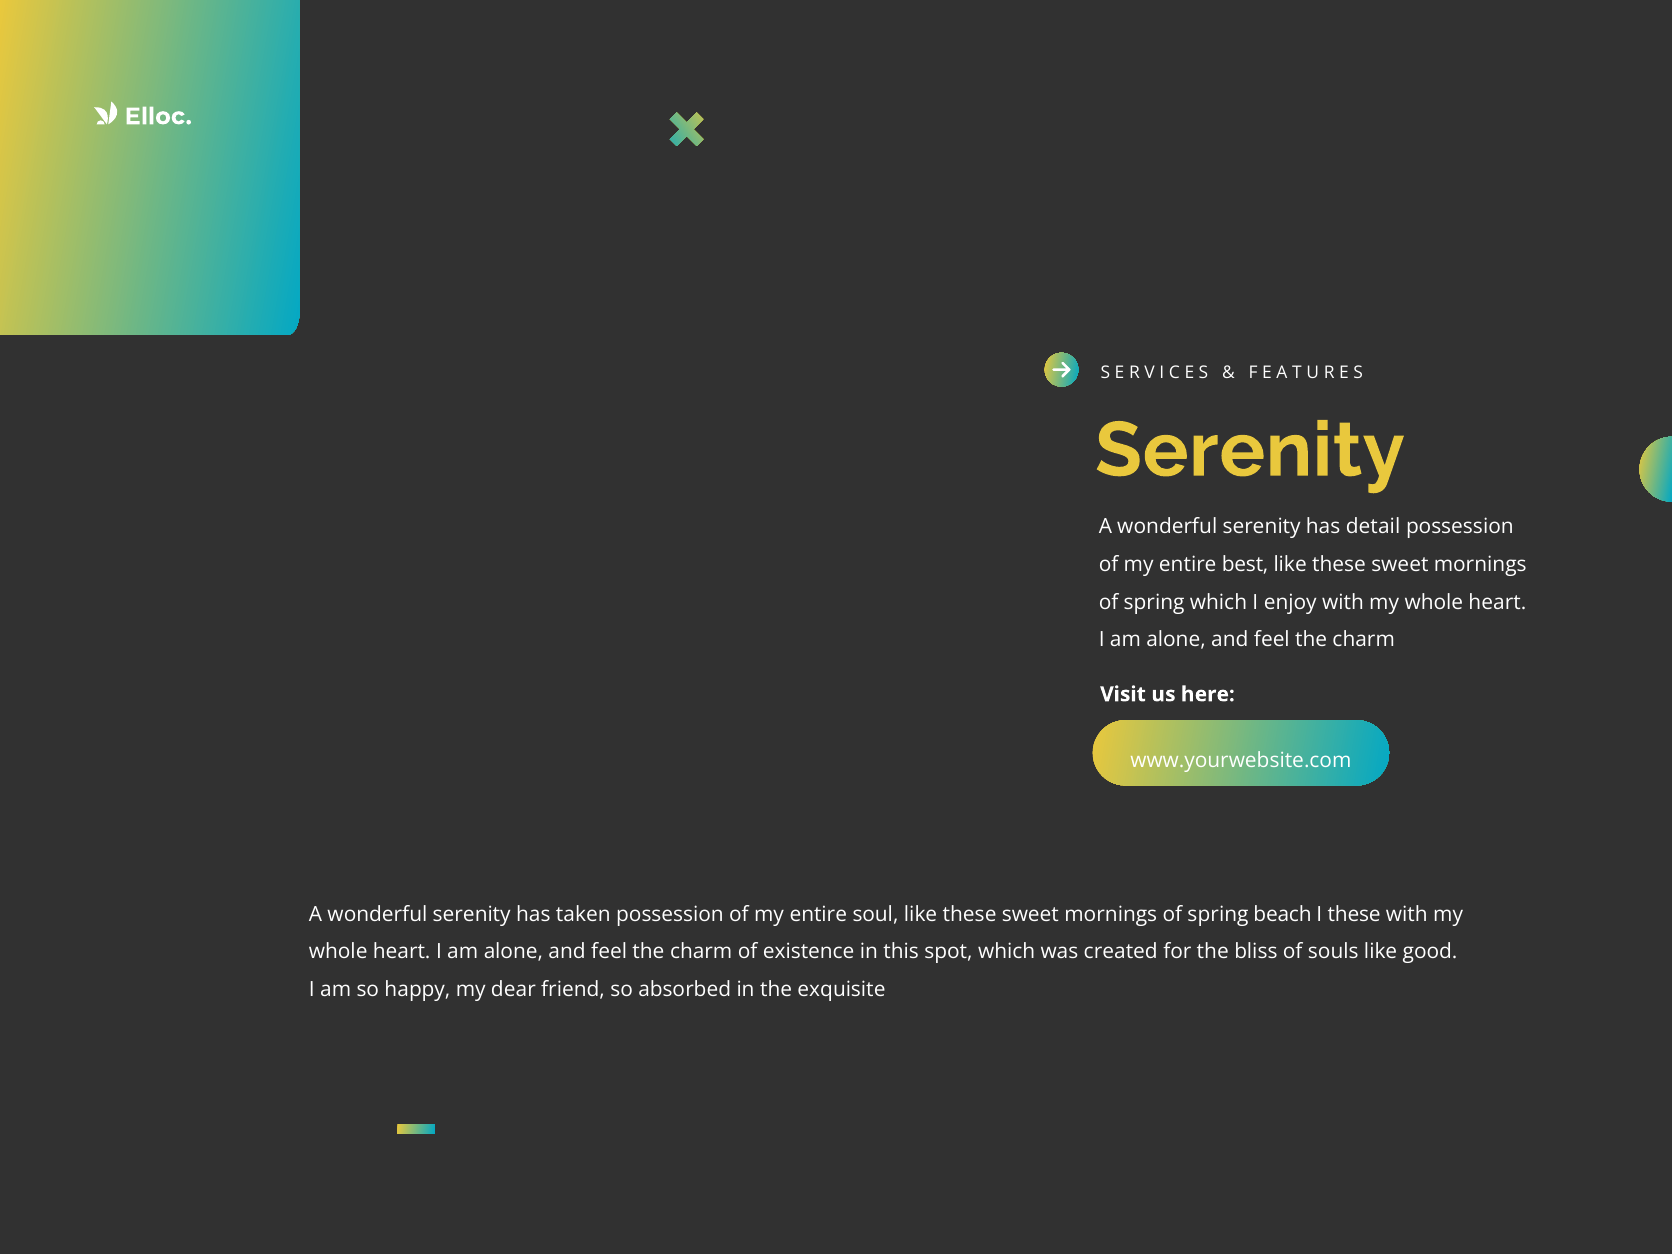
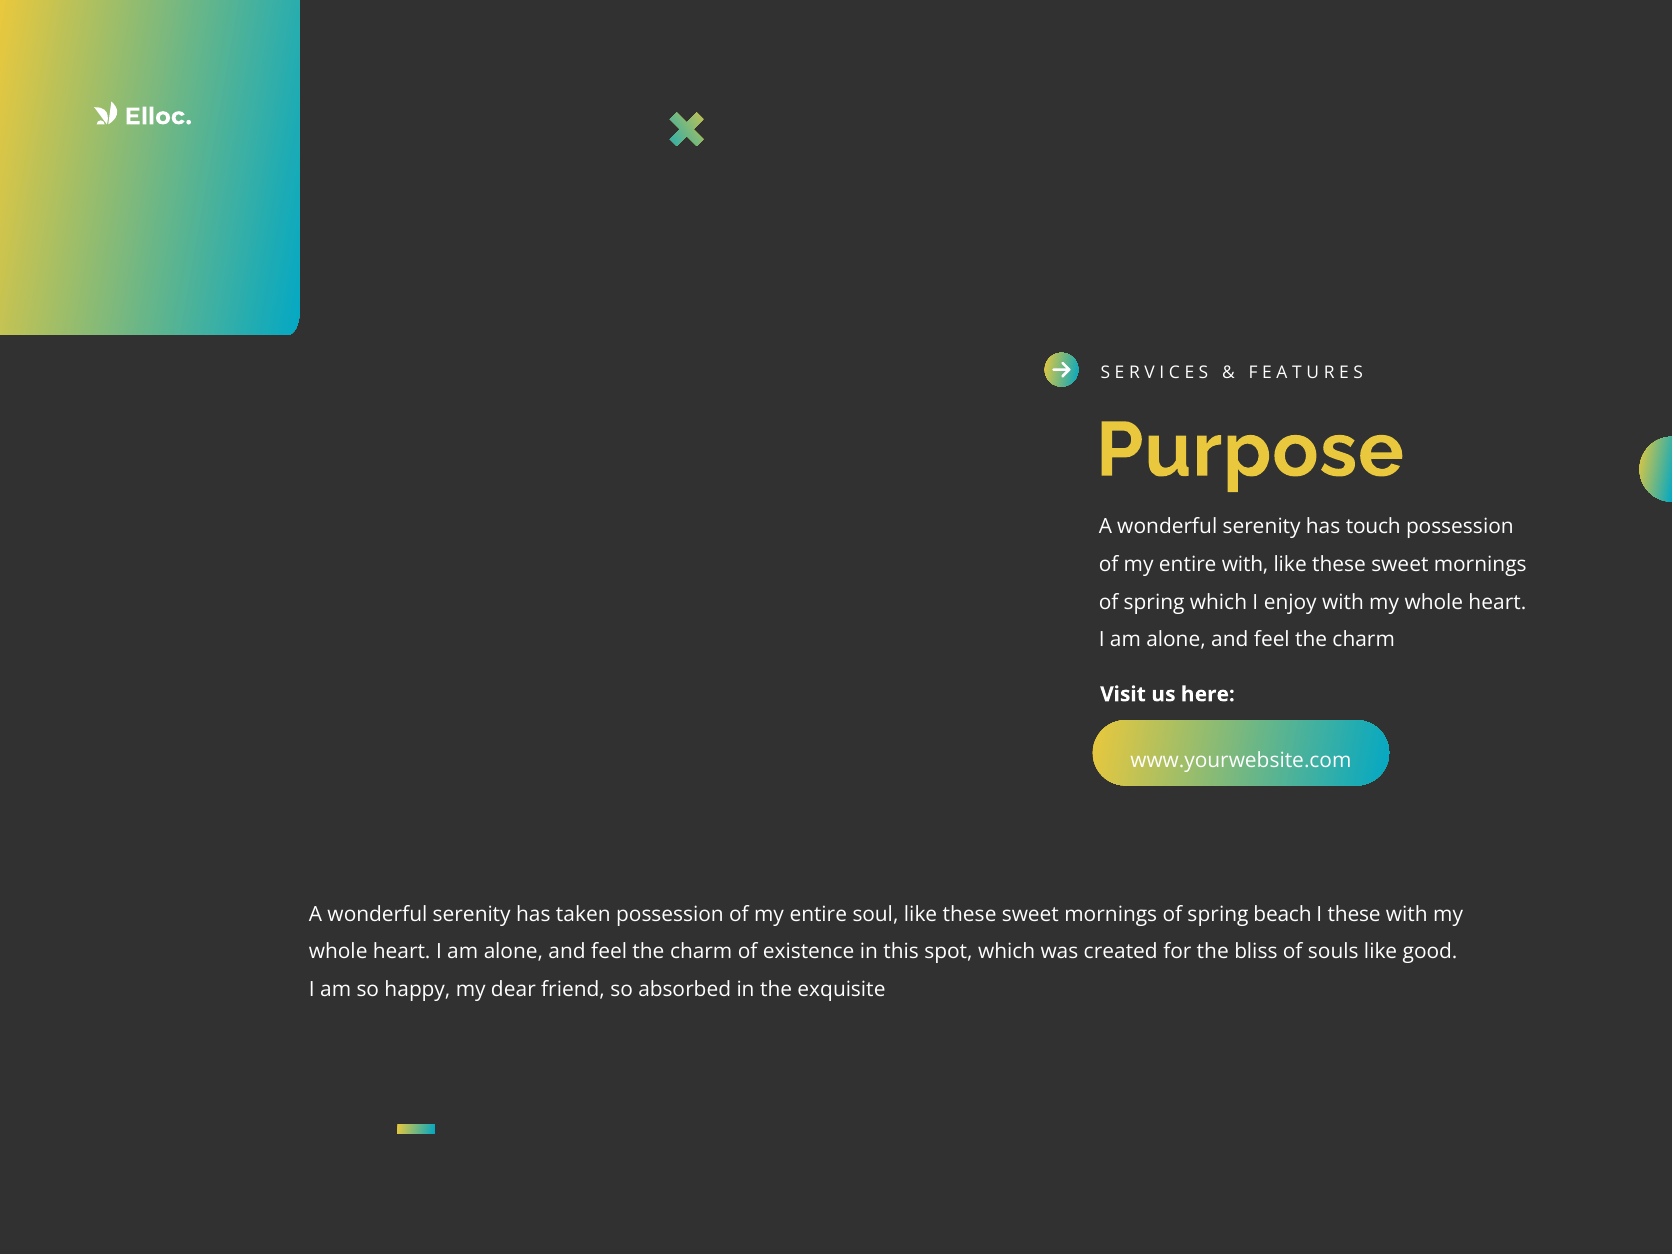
Serenity: Serenity -> Purpose (1250, 450)
detail: detail -> touch (1373, 527)
entire best: best -> with (1245, 565)
